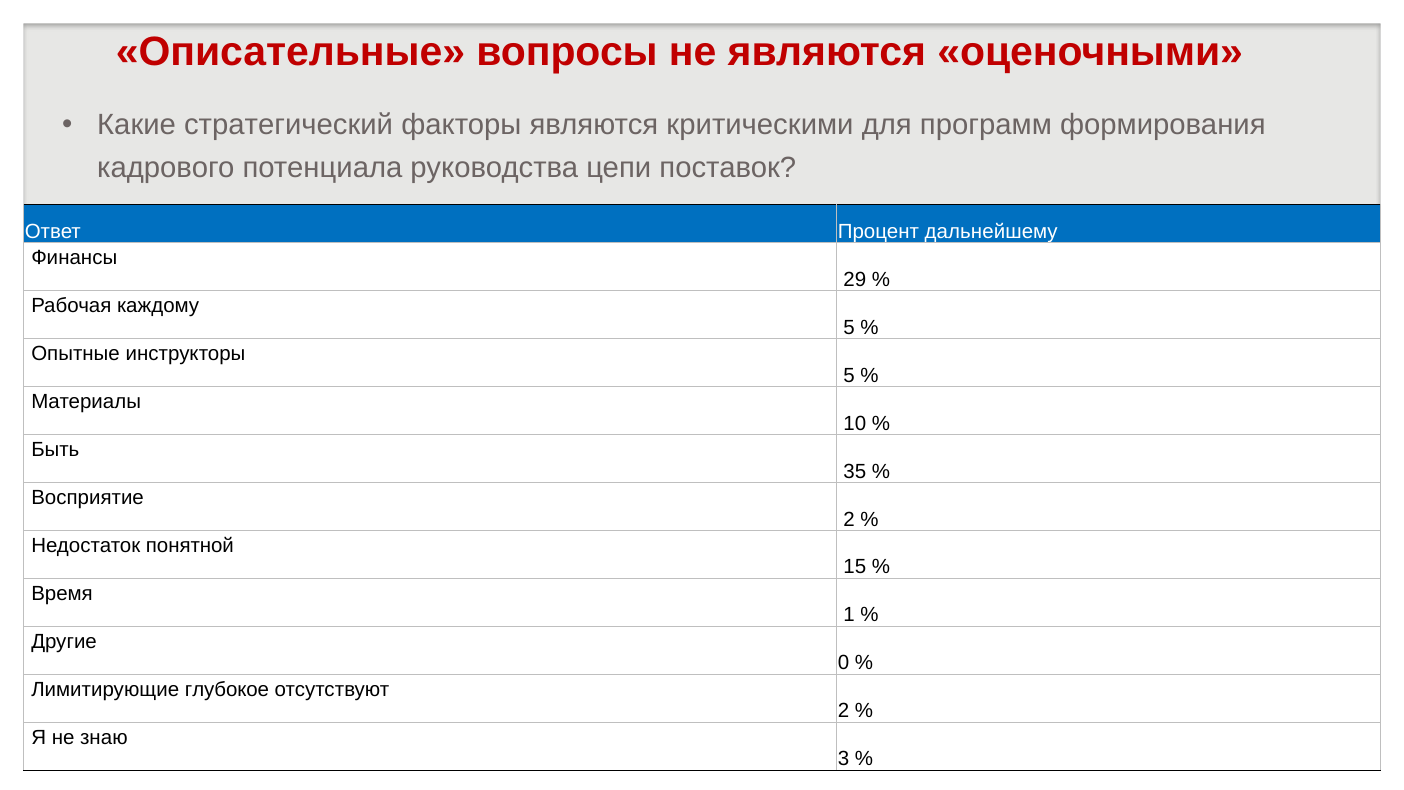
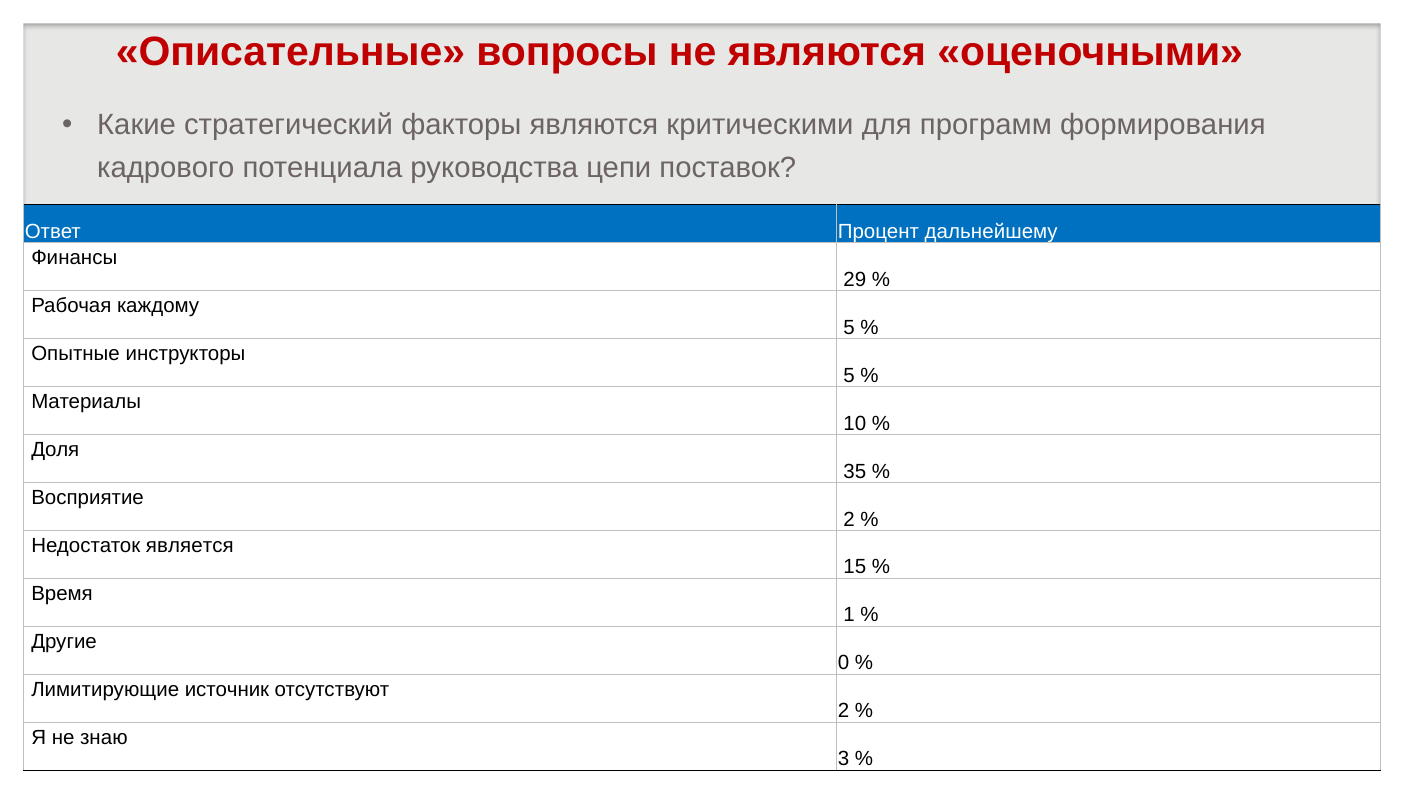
Быть: Быть -> Доля (55, 450)
понятной: понятной -> является (190, 546)
глубокое: глубокое -> источник (227, 689)
